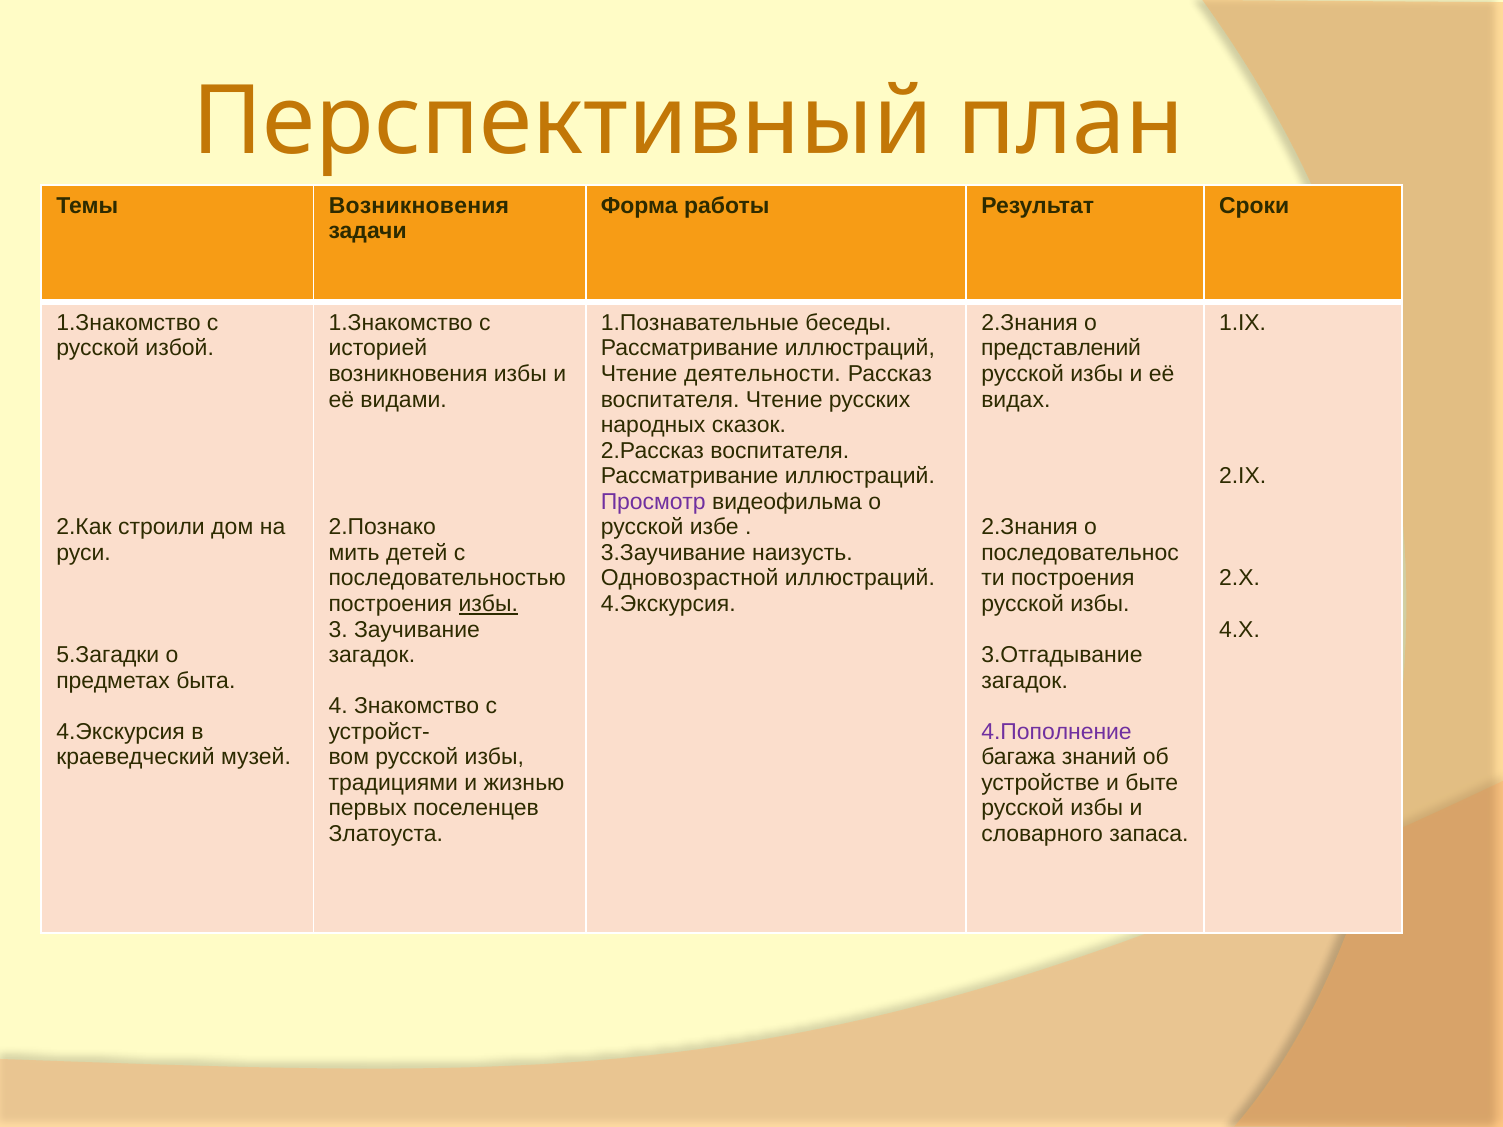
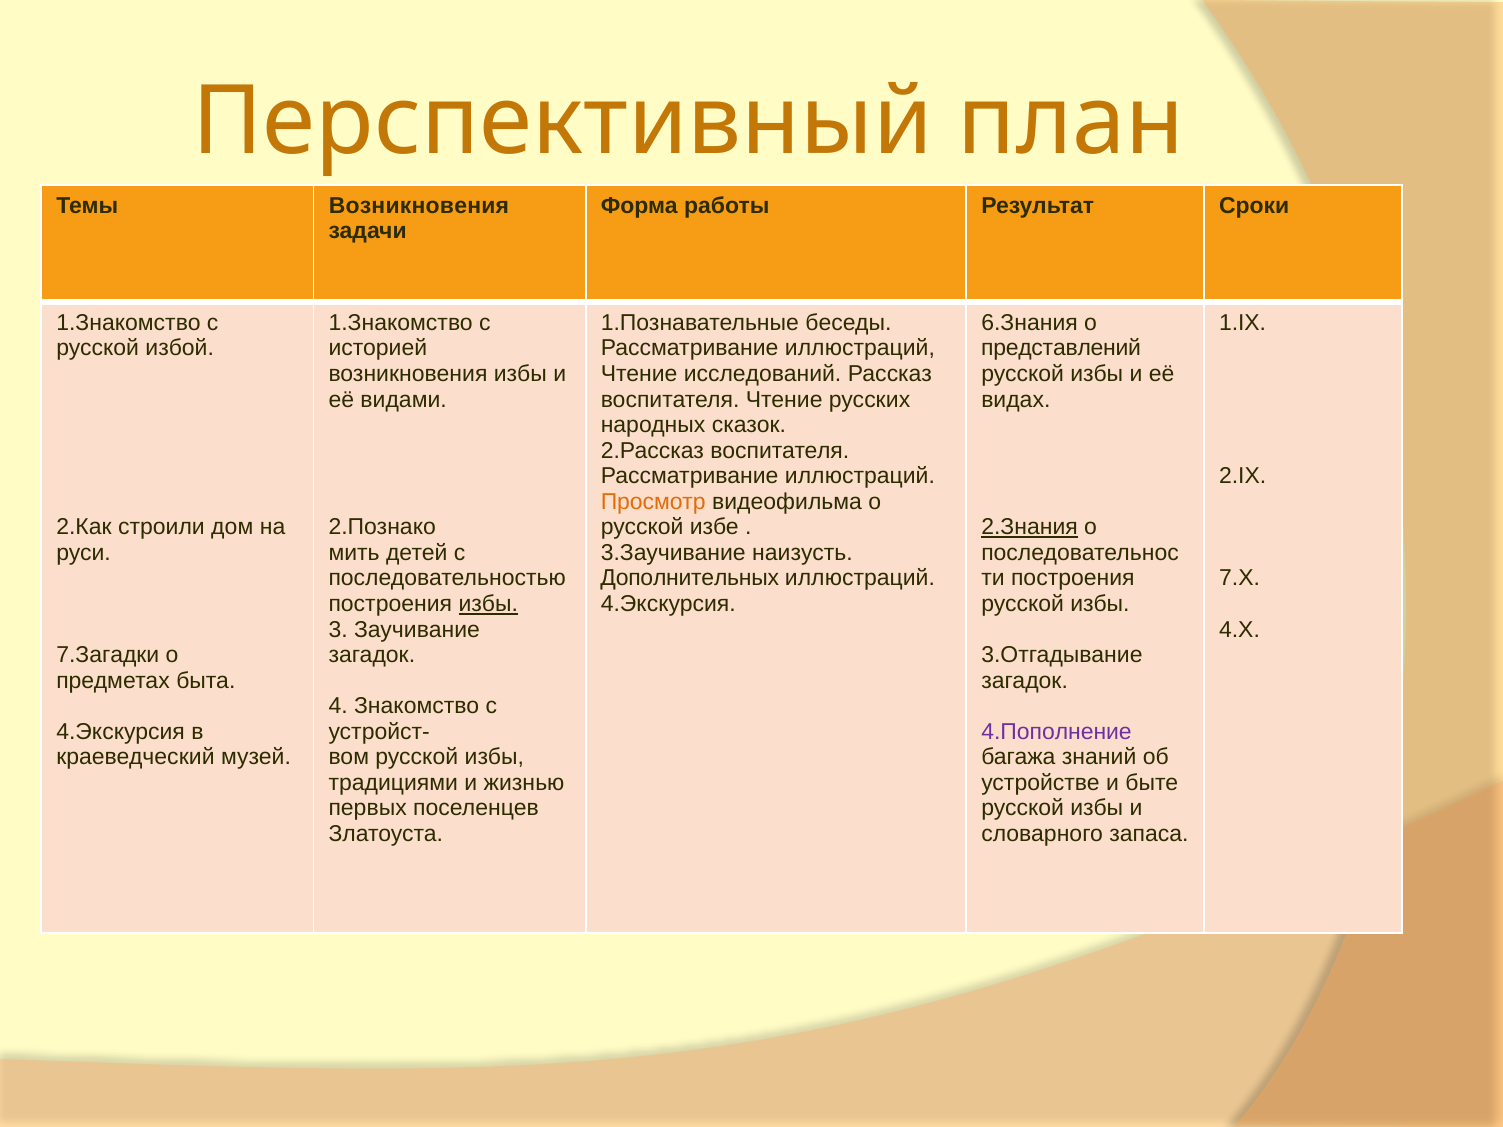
2.Знания: 2.Знания -> 6.Знания (1030, 323)
деятельности: деятельности -> исследований (763, 374)
Просмотр colour: purple -> orange (653, 502)
2.Знания underline: none -> present (1030, 527)
Одновозрастной: Одновозрастной -> Дополнительных (690, 579)
2.X: 2.X -> 7.X (1240, 579)
5.Загадки: 5.Загадки -> 7.Загадки (108, 655)
